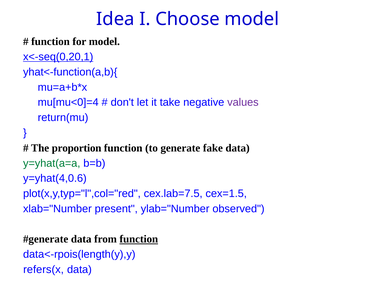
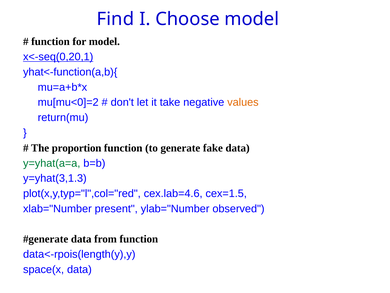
Idea: Idea -> Find (115, 19)
mu[mu<0]=4: mu[mu<0]=4 -> mu[mu<0]=2 (68, 102)
values colour: purple -> orange (243, 102)
y=yhat(4,0.6: y=yhat(4,0.6 -> y=yhat(3,1.3 (55, 178)
cex.lab=7.5: cex.lab=7.5 -> cex.lab=4.6 (173, 193)
function underline: present -> none (139, 239)
refers(x: refers(x -> space(x (44, 269)
